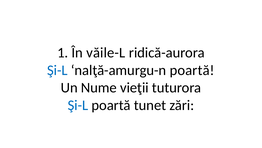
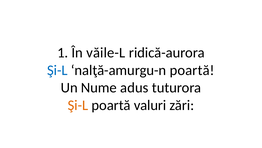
vieţii: vieţii -> adus (134, 87)
Şi-L colour: blue -> orange (78, 105)
tunet: tunet -> valuri (150, 105)
